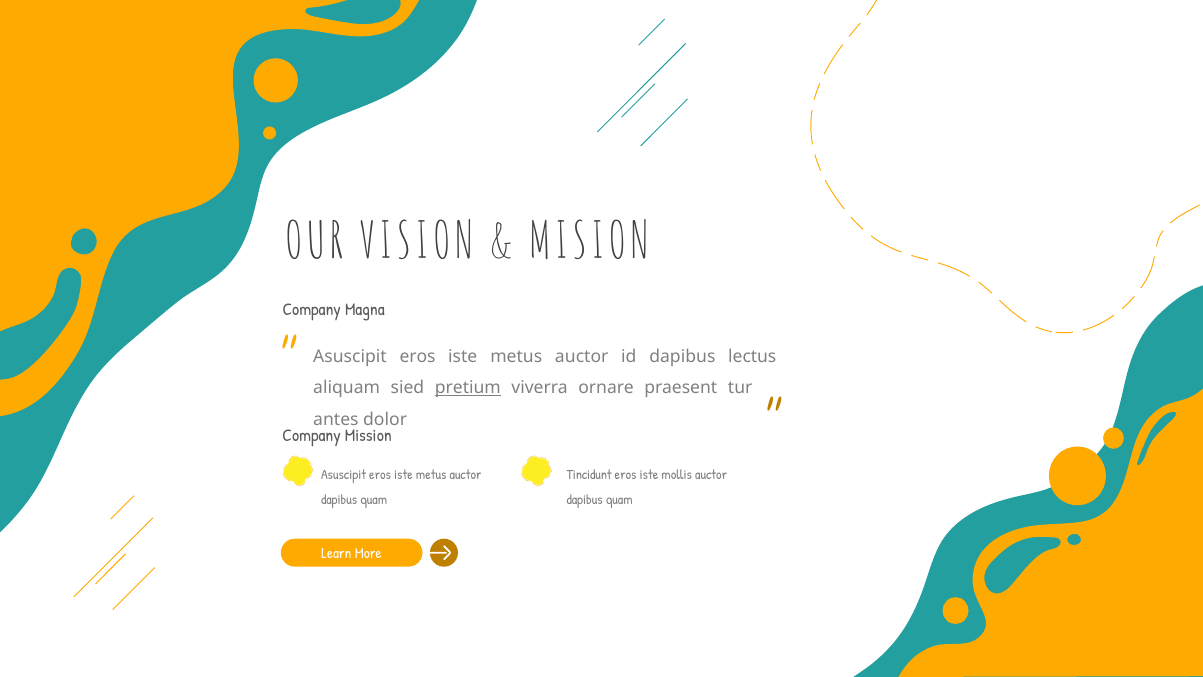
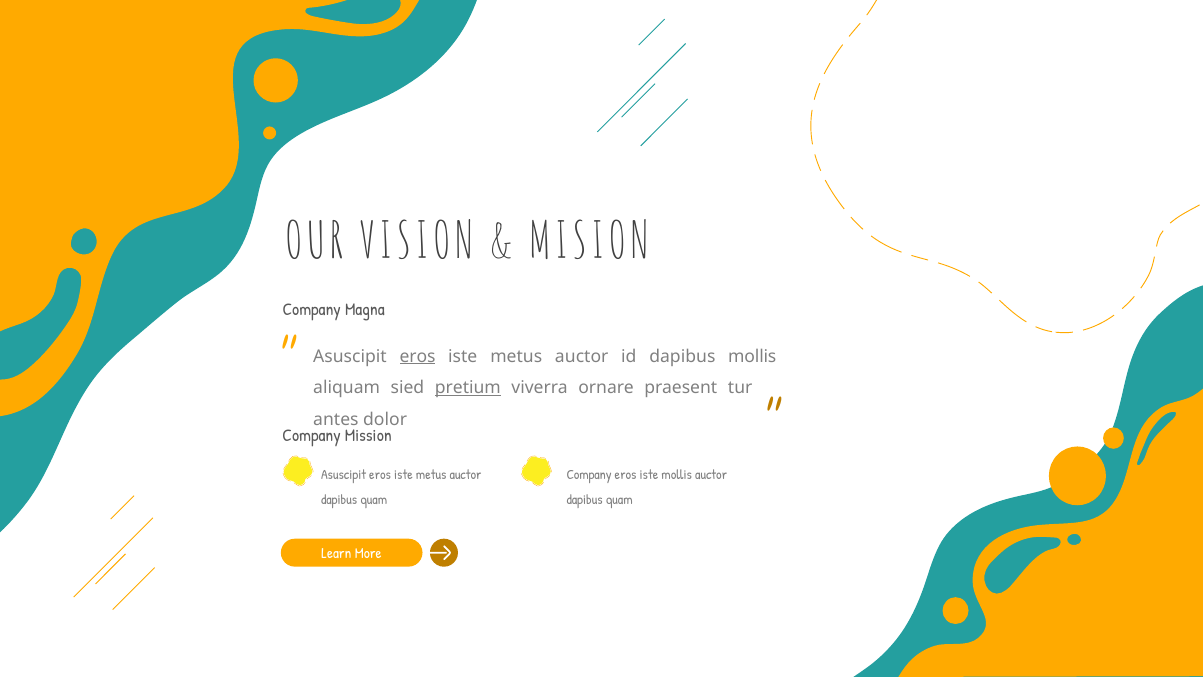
eros underline: none -> present (418, 356)
dapibus lectus: lectus -> mollis (752, 356)
Tincidunt: Tincidunt -> Company (589, 474)
